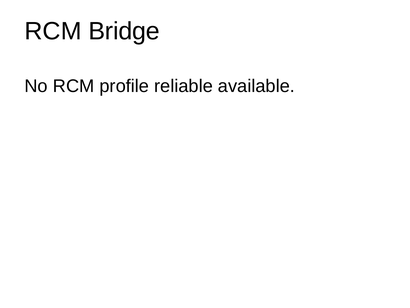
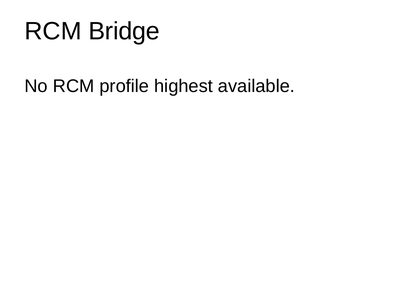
reliable: reliable -> highest (184, 86)
